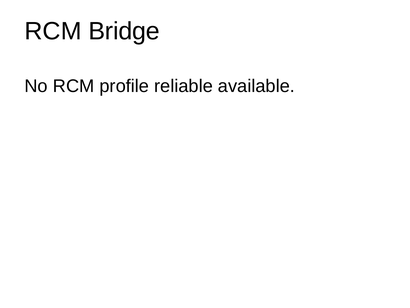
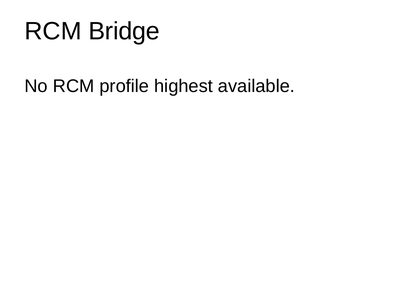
reliable: reliable -> highest (184, 86)
